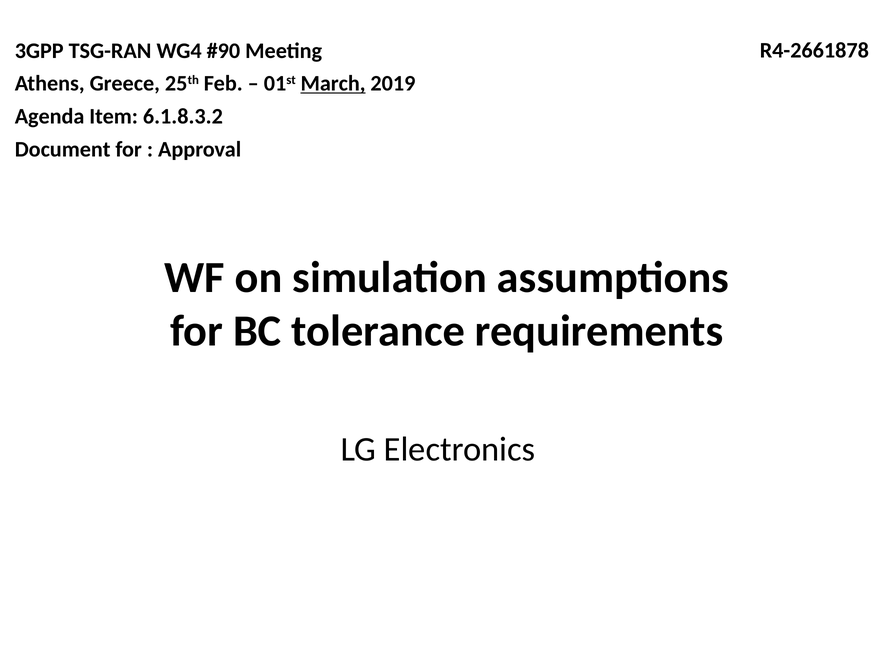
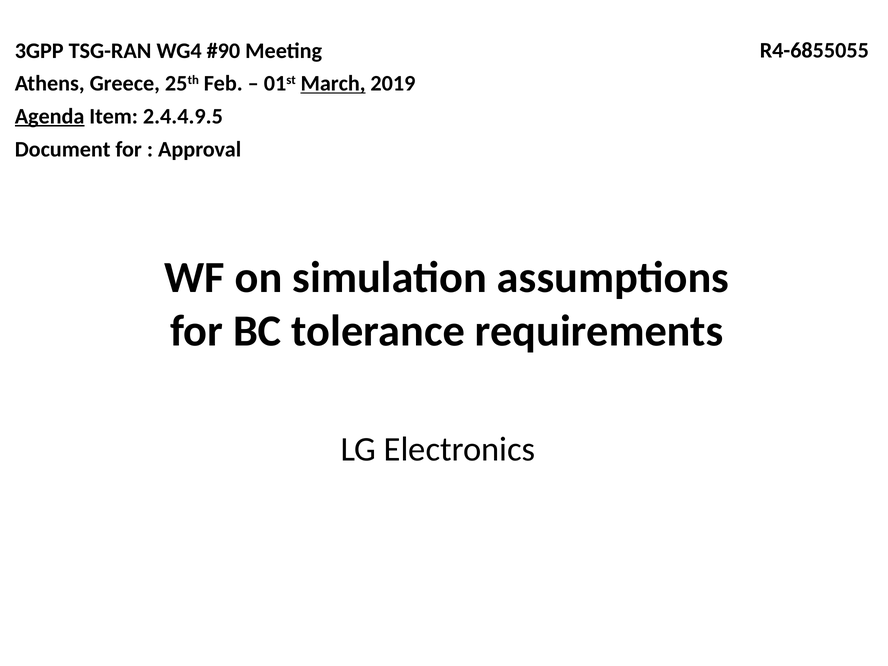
R4-2661878: R4-2661878 -> R4-6855055 (814, 51)
Agenda underline: none -> present (50, 116)
6.1.8.3.2: 6.1.8.3.2 -> 2.4.4.9.5 (183, 116)
